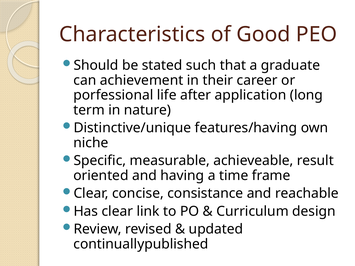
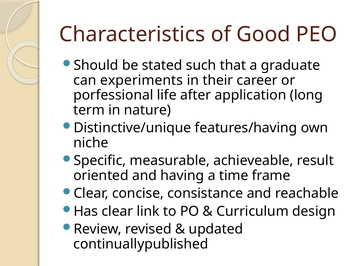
achievement: achievement -> experiments (142, 80)
